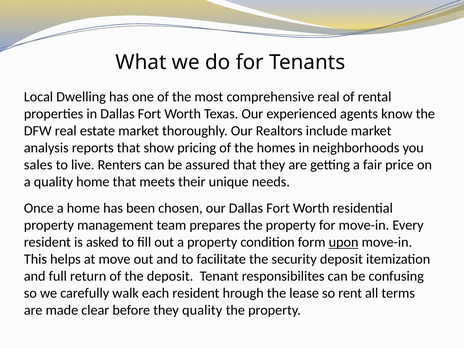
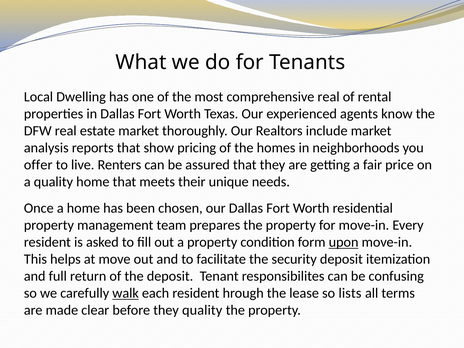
sales: sales -> offer (38, 165)
walk underline: none -> present (126, 293)
rent: rent -> lists (350, 293)
